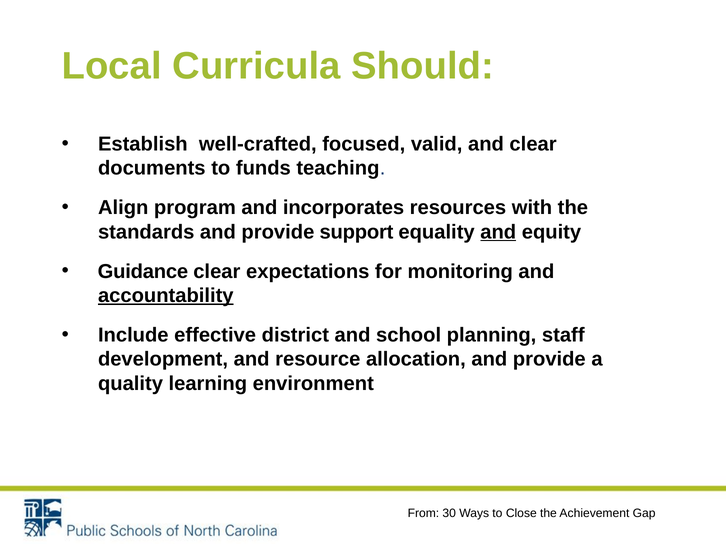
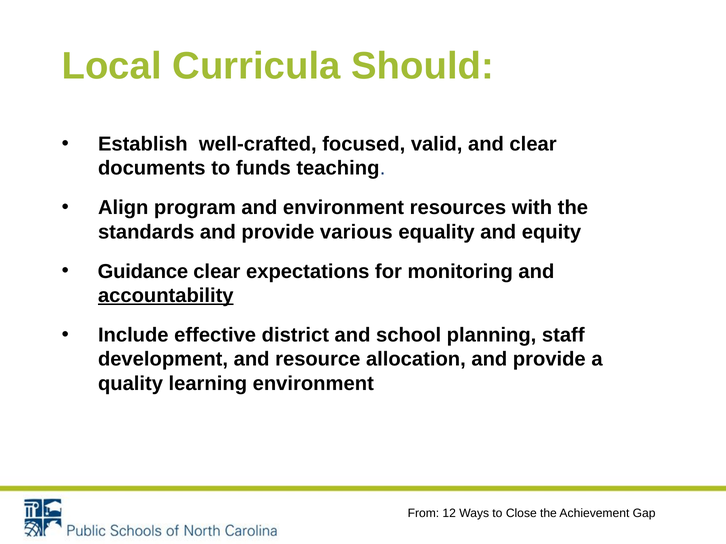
and incorporates: incorporates -> environment (343, 208)
support: support -> various (356, 232)
and underline: present -> none (498, 232)
30: 30 -> 12 (449, 514)
